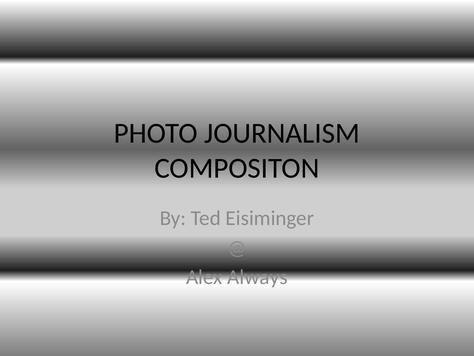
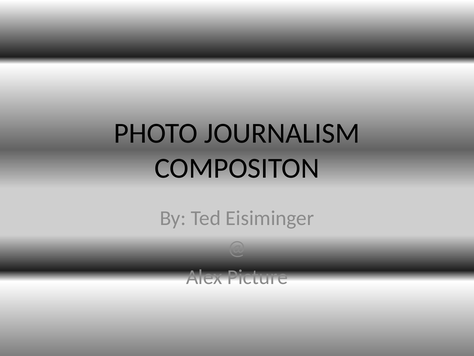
Always: Always -> Picture (257, 277)
